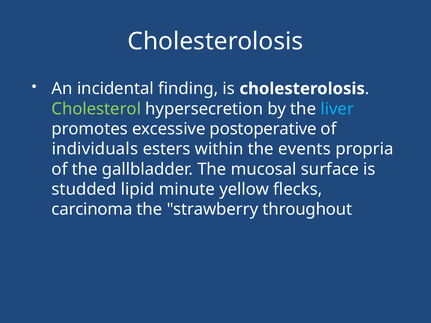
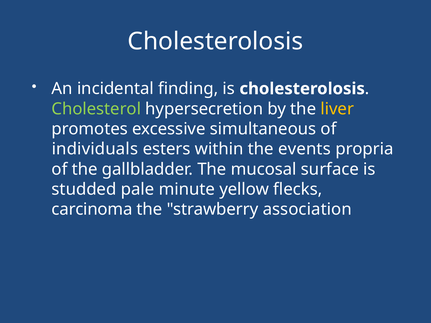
liver colour: light blue -> yellow (337, 109)
postoperative: postoperative -> simultaneous (263, 129)
lipid: lipid -> pale (138, 189)
throughout: throughout -> association (307, 210)
